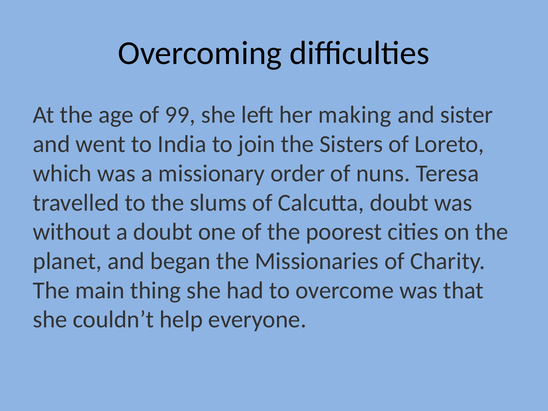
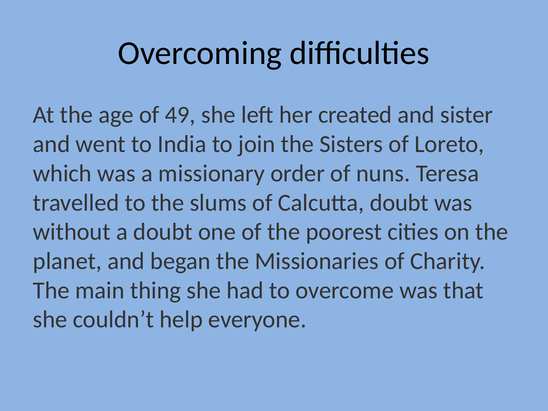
99: 99 -> 49 (180, 115)
making: making -> created (355, 115)
